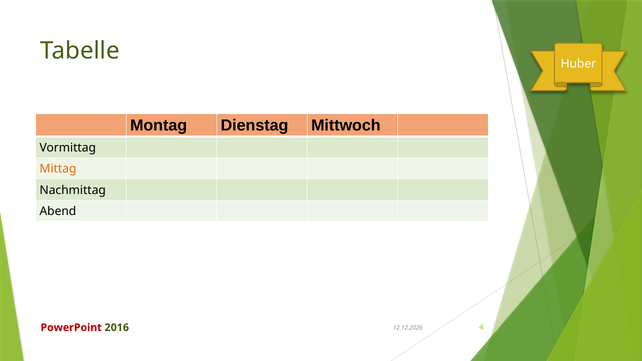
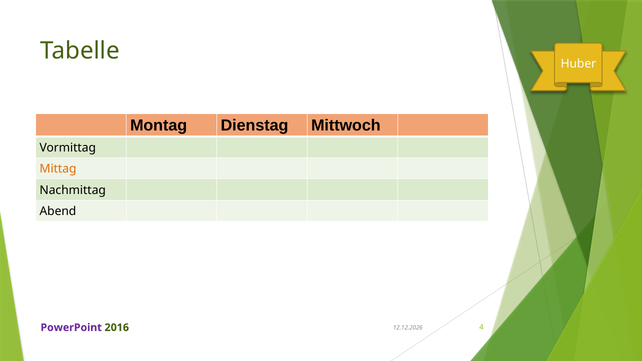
PowerPoint colour: red -> purple (71, 328)
